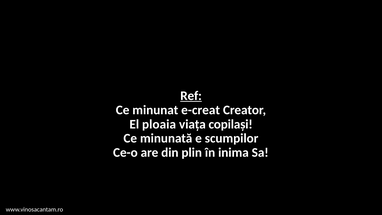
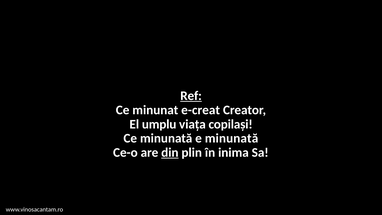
ploaia: ploaia -> umplu (159, 124)
e scumpilor: scumpilor -> minunată (232, 138)
din underline: none -> present (170, 152)
